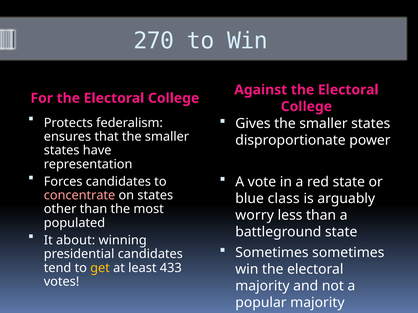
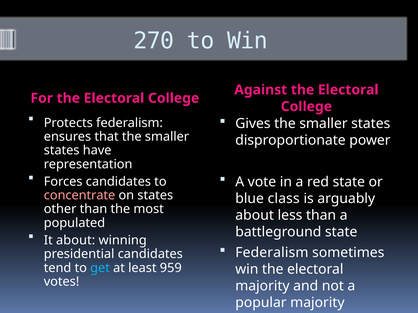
worry: worry -> about (255, 216)
Sometimes: Sometimes -> Federalism (272, 253)
get colour: yellow -> light blue (100, 268)
433: 433 -> 959 (171, 268)
